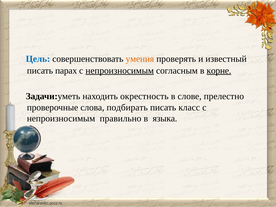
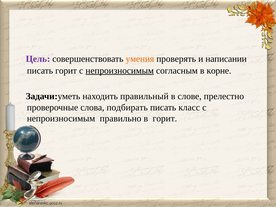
Цель colour: blue -> purple (38, 59)
известный: известный -> написании (226, 59)
писать парах: парах -> горит (66, 71)
корне underline: present -> none (219, 71)
окрестность: окрестность -> правильный (144, 96)
в языка: языка -> горит (165, 118)
